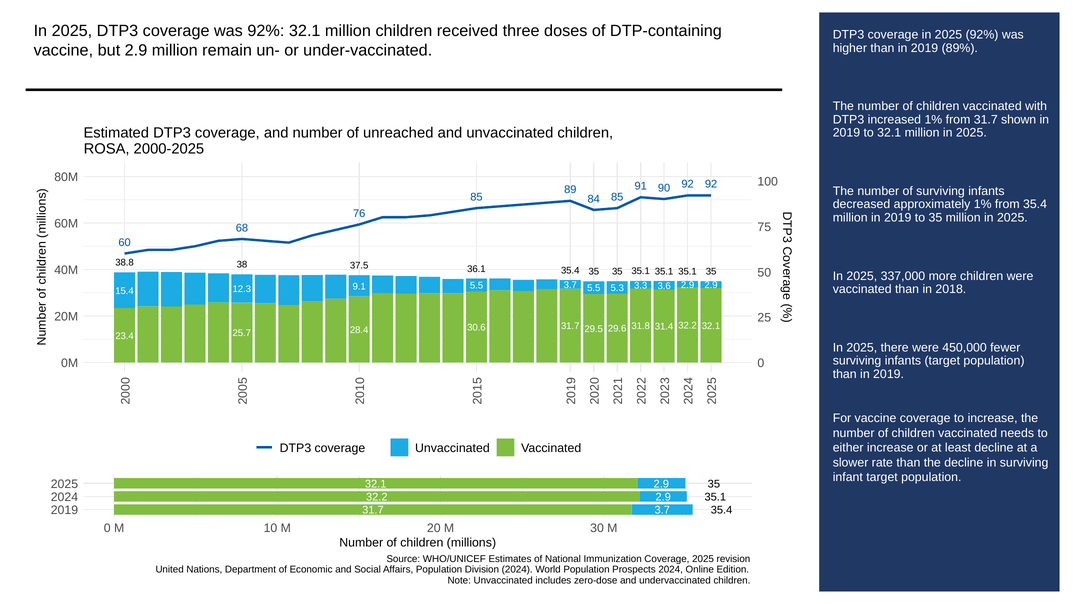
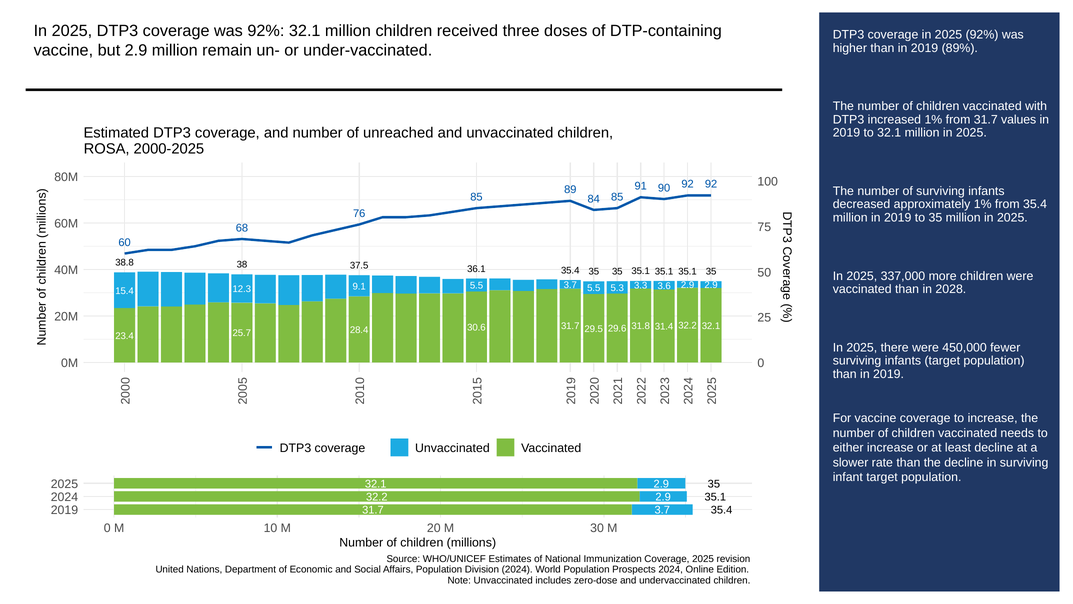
shown: shown -> values (1019, 119)
2018: 2018 -> 2028 (951, 289)
